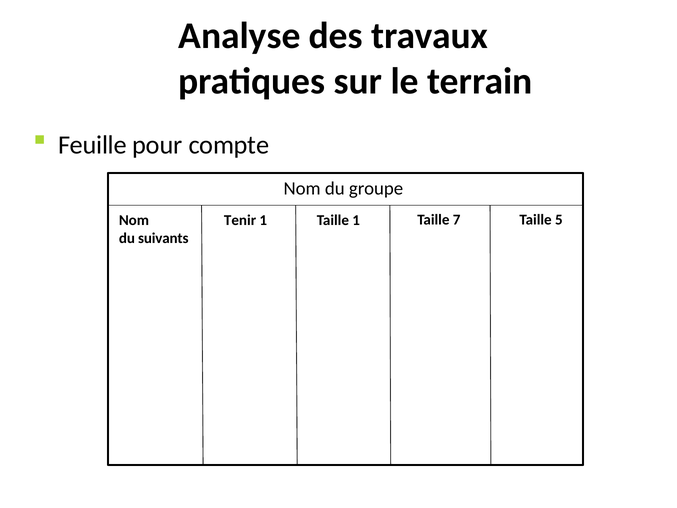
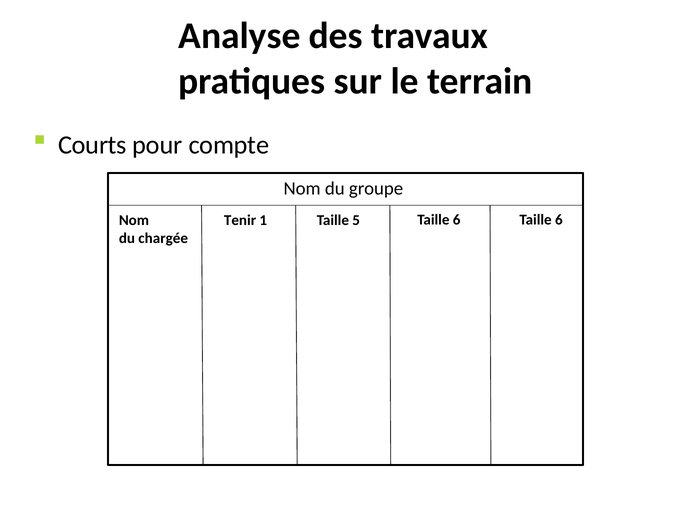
Feuille: Feuille -> Courts (92, 145)
Taille 1: 1 -> 5 (356, 220)
7: 7 -> 6 (457, 220)
5: 5 -> 6 (559, 220)
suivants: suivants -> chargée (163, 238)
